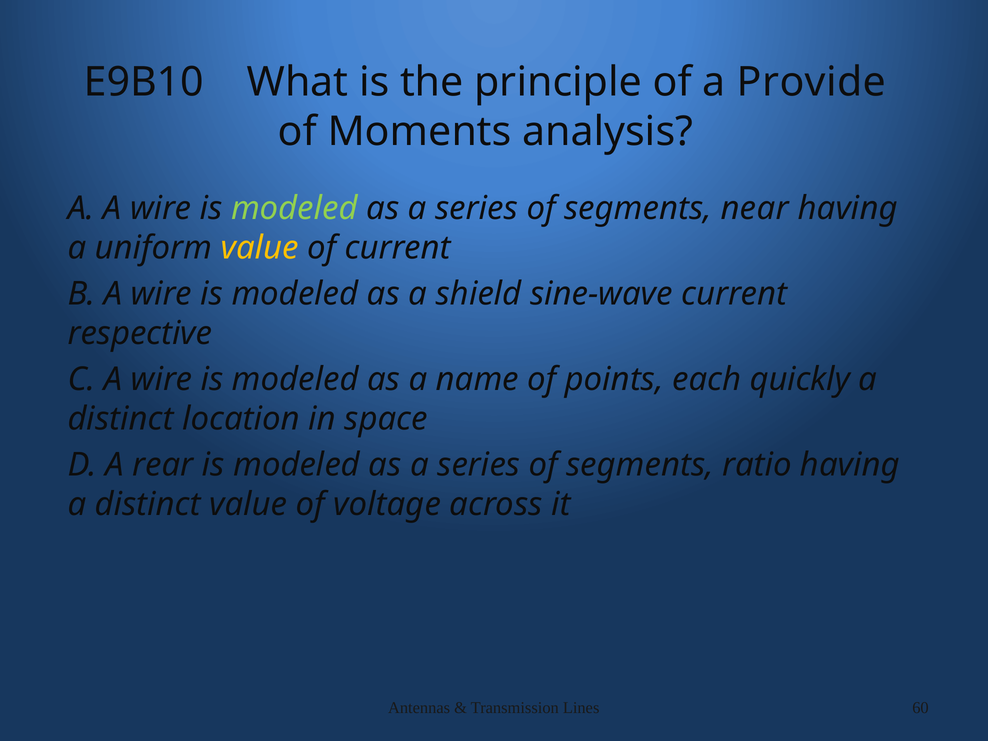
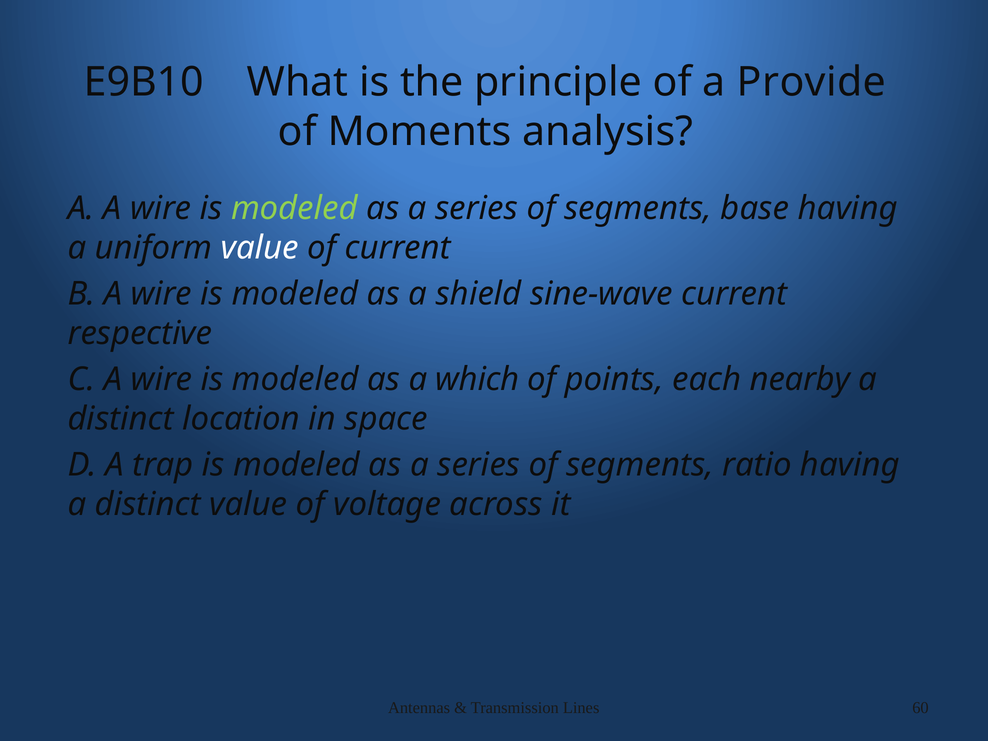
near: near -> base (755, 208)
value colour: yellow -> white (260, 248)
name: name -> which (477, 379)
quickly: quickly -> nearby (800, 379)
rear: rear -> trap (163, 465)
